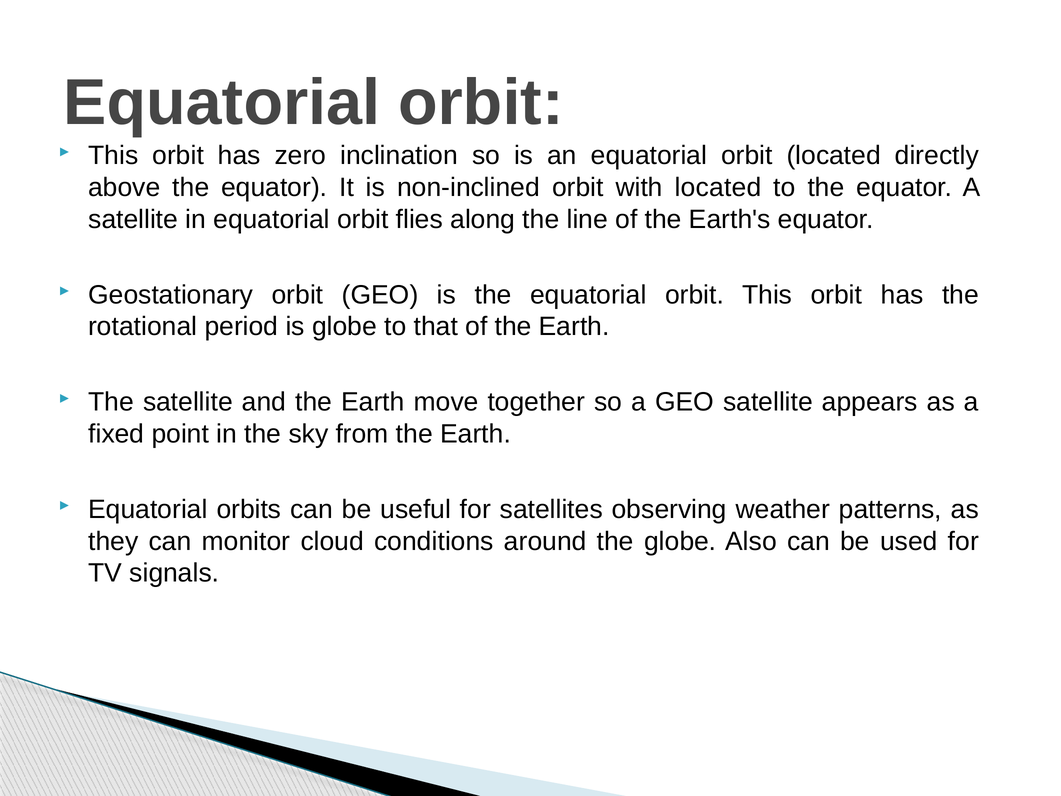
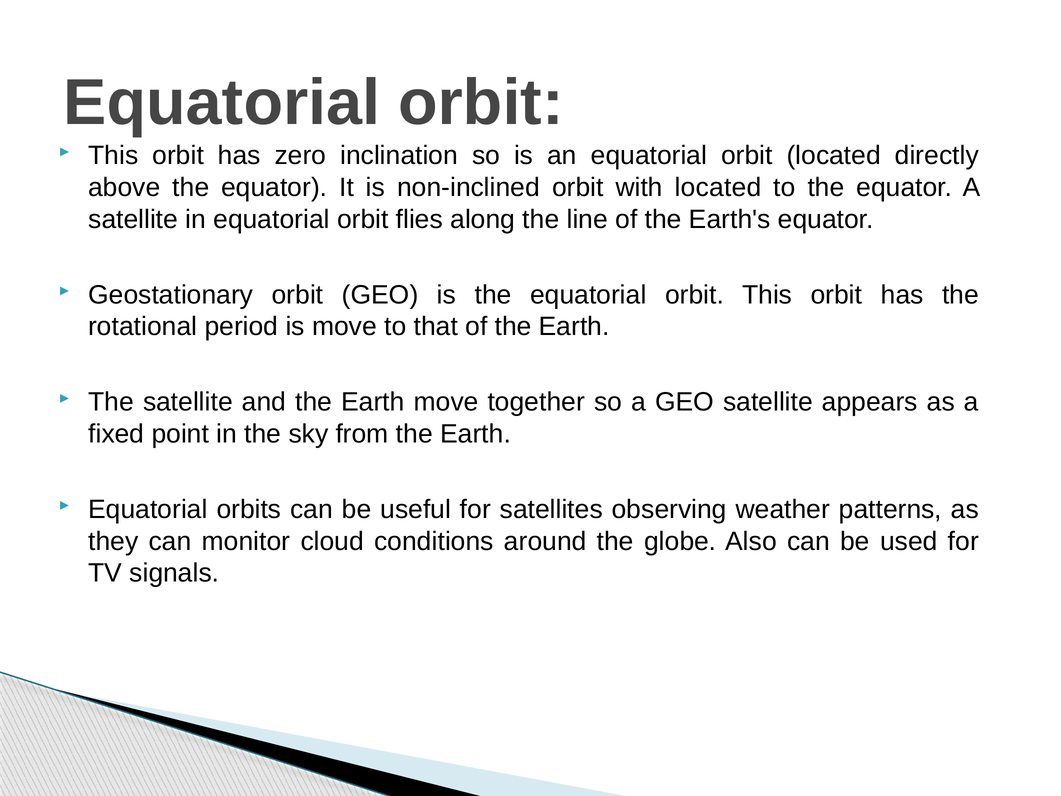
is globe: globe -> move (344, 327)
